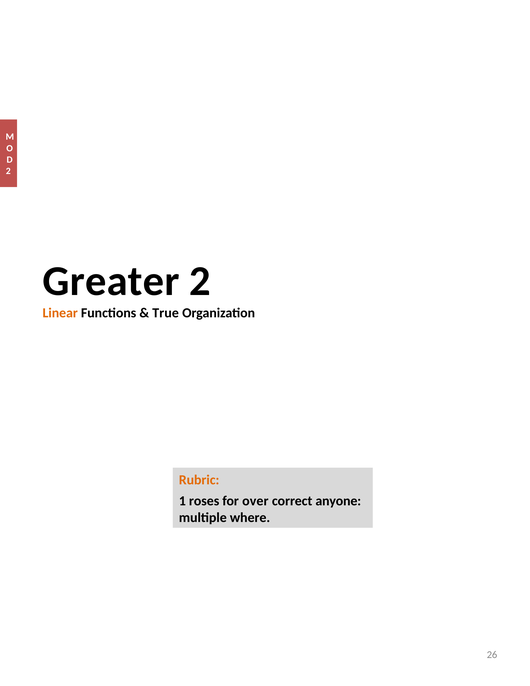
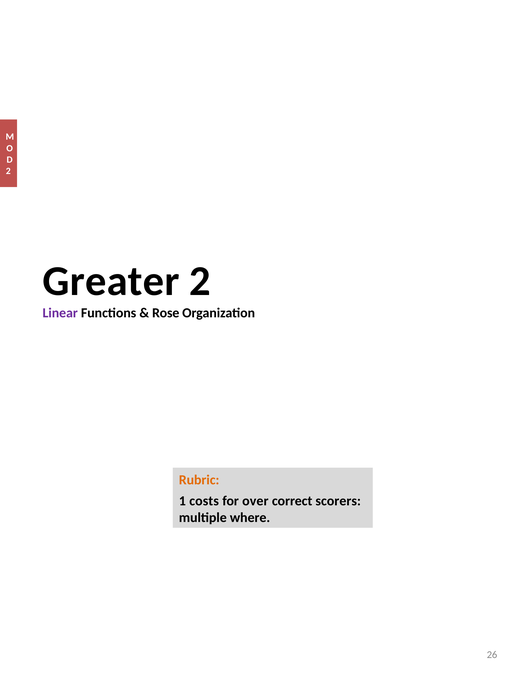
Linear colour: orange -> purple (60, 313)
True: True -> Rose (166, 313)
roses: roses -> costs (204, 501)
anyone: anyone -> scorers (338, 501)
